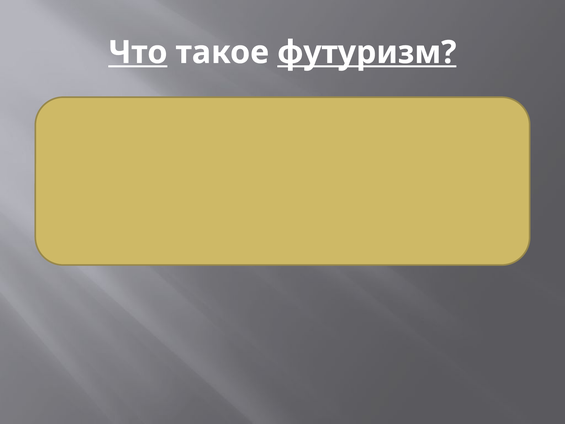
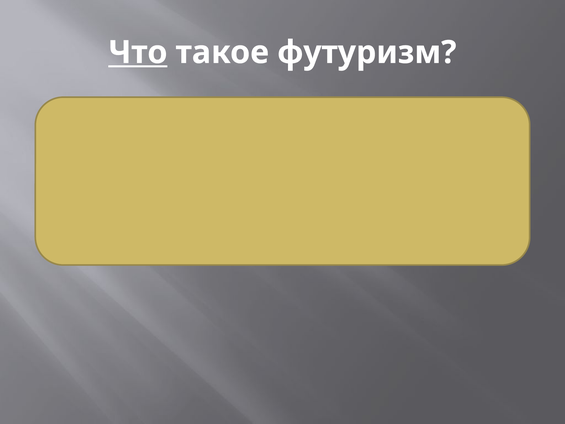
футуризм underline: present -> none (367, 52)
